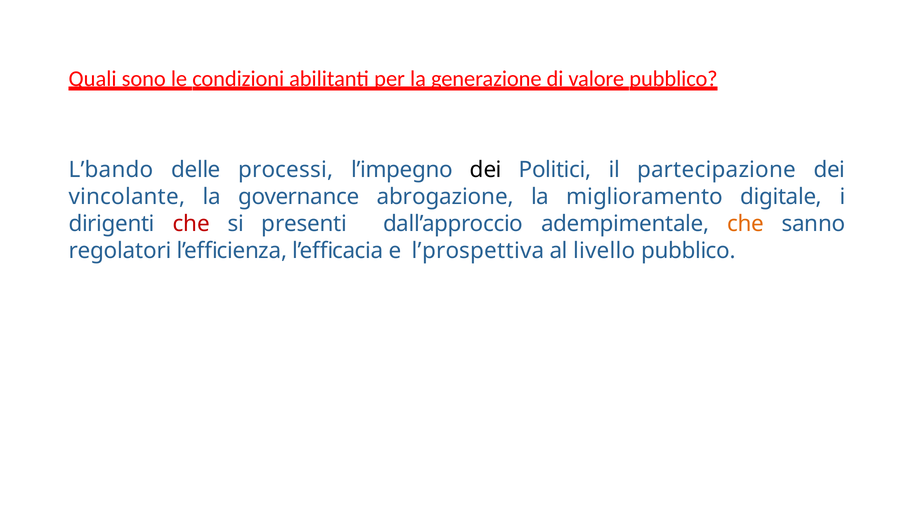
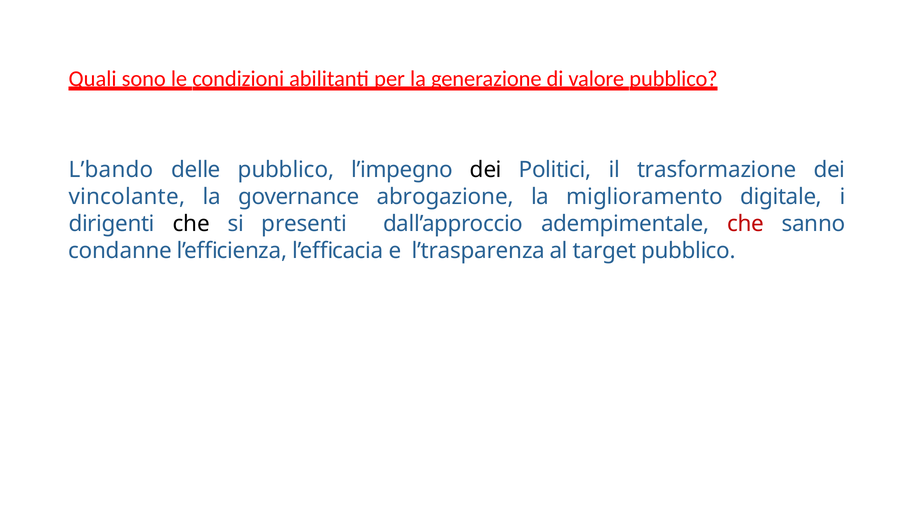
delle processi: processi -> pubblico (286, 170)
partecipazione: partecipazione -> trasformazione (717, 170)
che colour: red -> black (191, 224)
che colour: orange -> red (746, 224)
regolatori: regolatori -> condanne (120, 251)
l’prospettiva: l’prospettiva -> l’trasparenza (478, 251)
livello: livello -> target (605, 251)
